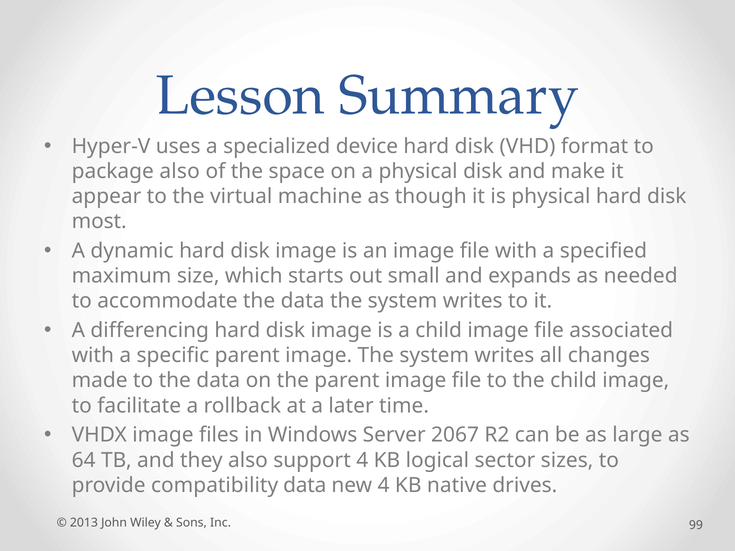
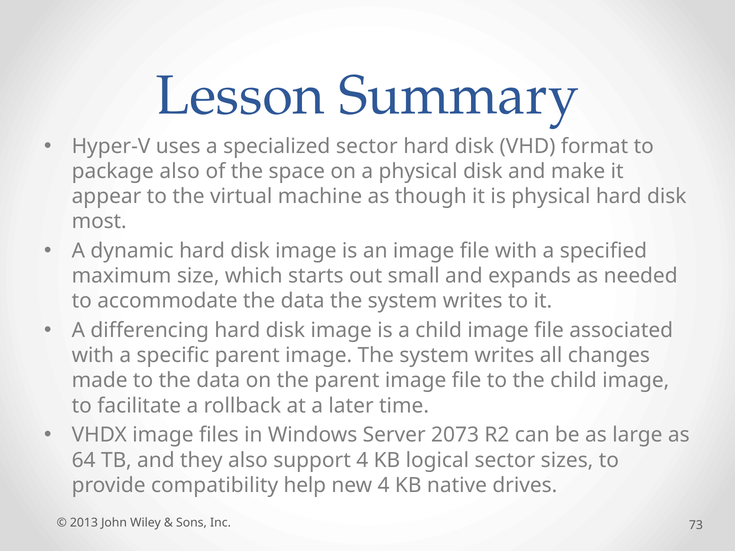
specialized device: device -> sector (367, 146)
2067: 2067 -> 2073 (455, 435)
compatibility data: data -> help (305, 485)
99: 99 -> 73 (696, 525)
